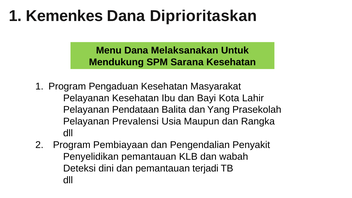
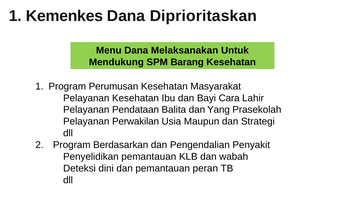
Sarana: Sarana -> Barang (187, 62)
Pengaduan: Pengaduan -> Perumusan (113, 86)
Kota: Kota -> Cara (229, 98)
Prevalensi: Prevalensi -> Perwakilan (136, 122)
Rangka: Rangka -> Strategi (258, 122)
Pembiayaan: Pembiayaan -> Berdasarkan (121, 145)
terjadi: terjadi -> peran (205, 168)
